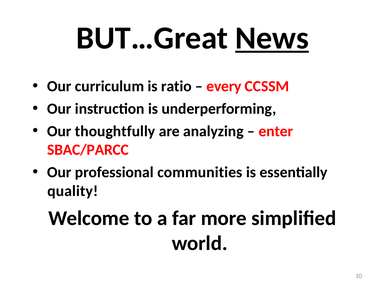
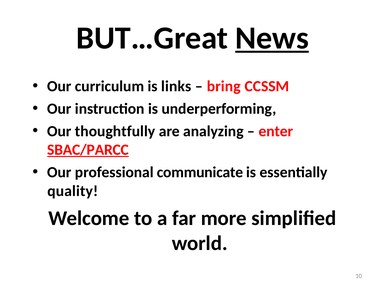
ratio: ratio -> links (176, 86)
every: every -> bring (224, 86)
SBAC/PARCC underline: none -> present (88, 150)
communities: communities -> communicate (200, 172)
